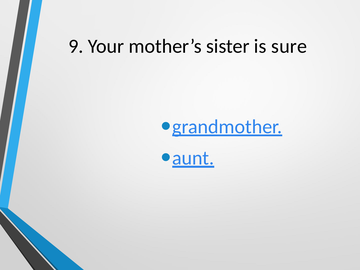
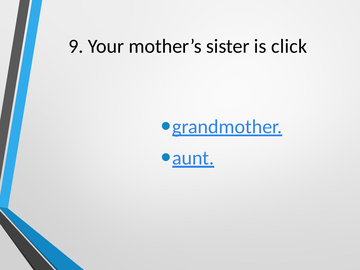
sure: sure -> click (289, 46)
